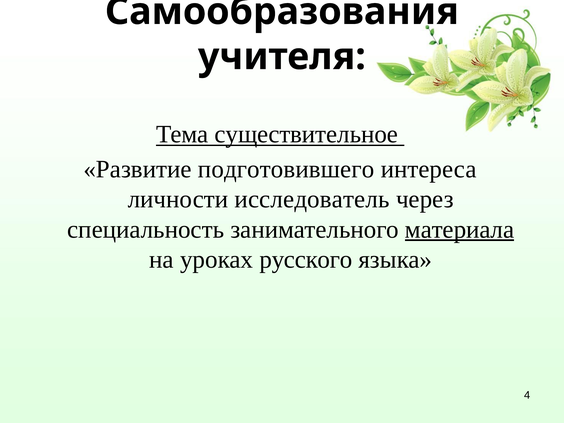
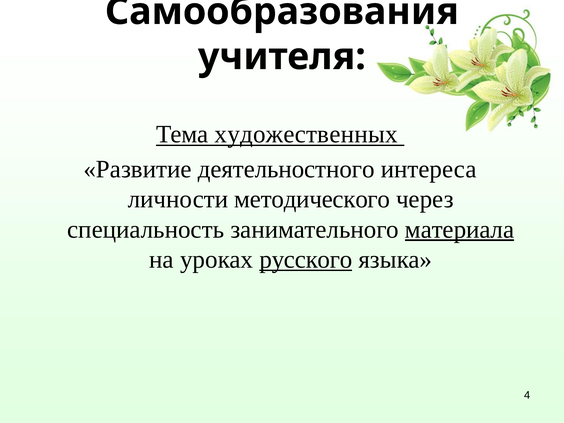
существительное: существительное -> художественных (306, 134)
подготовившего: подготовившего -> деятельностного (286, 169)
исследователь: исследователь -> методического (312, 199)
русского underline: none -> present (306, 260)
